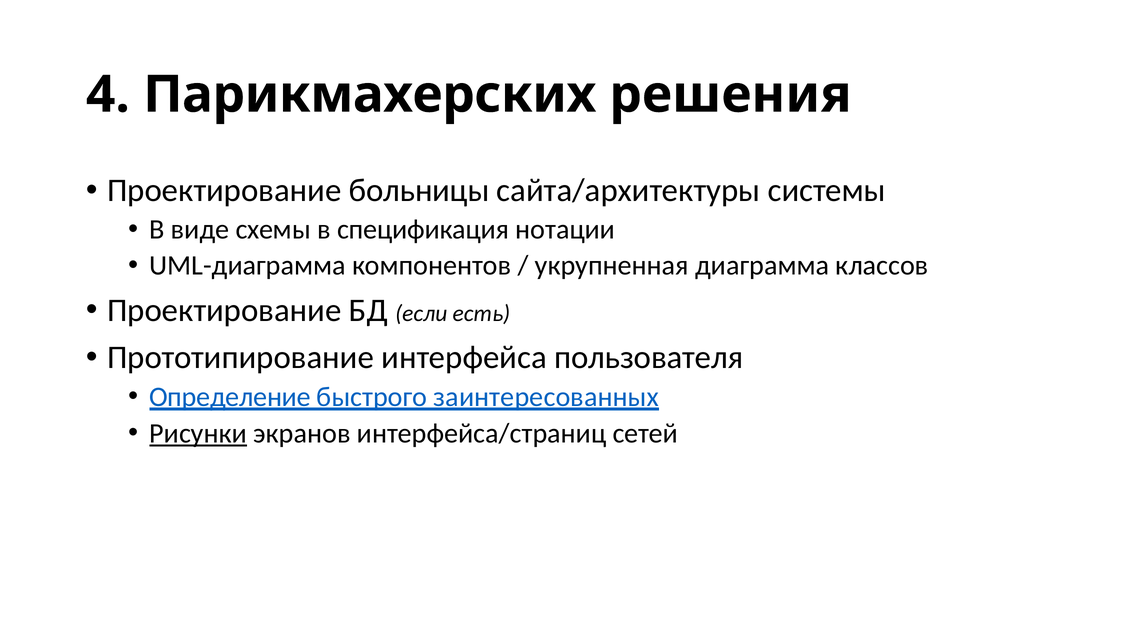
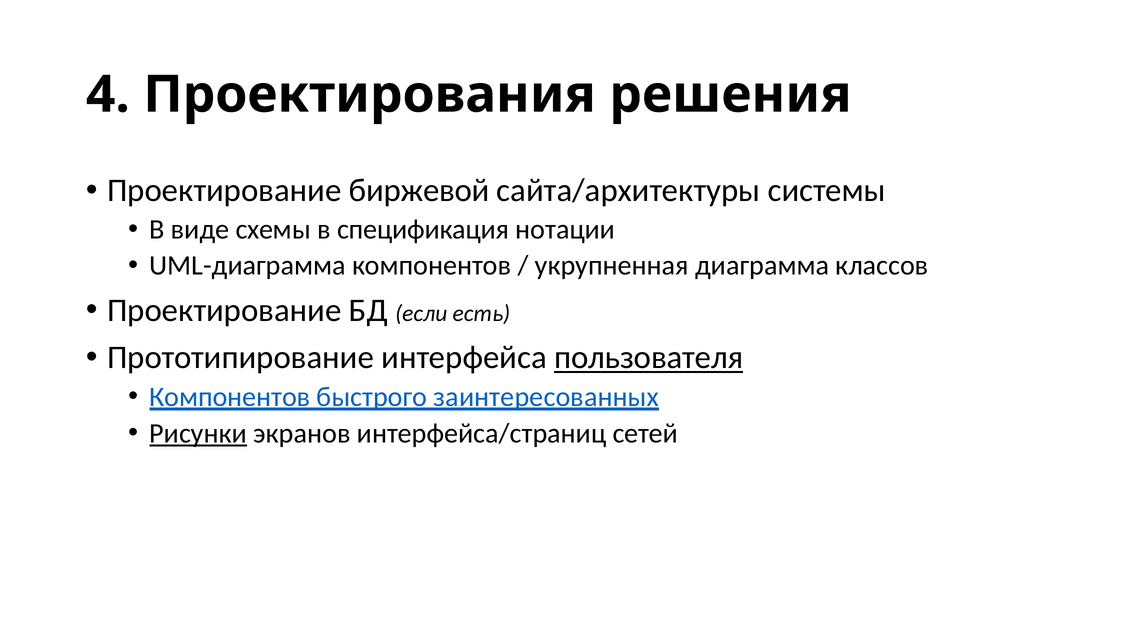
Парикмахерских: Парикмахерских -> Проектирования (370, 95)
больницы: больницы -> биржевой (419, 191)
пользователя underline: none -> present (649, 358)
Определение: Определение -> Компонентов (230, 397)
